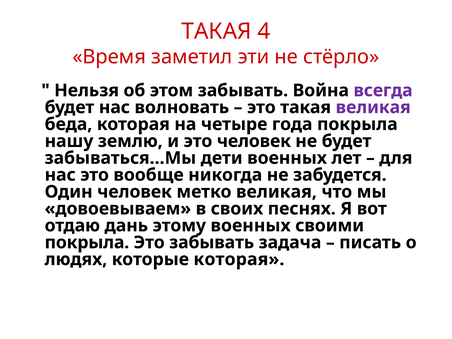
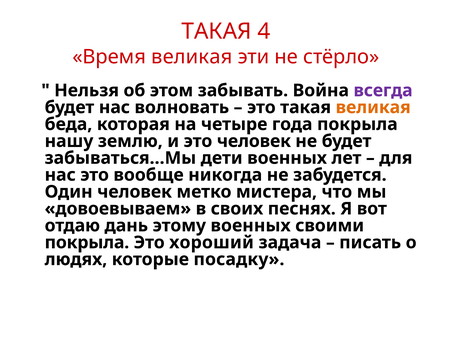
Время заметил: заметил -> великая (192, 57)
великая colour: purple -> orange (373, 107)
метко великая: великая -> мистера (276, 192)
Это забывать: забывать -> хороший (212, 242)
которые которая: которая -> посадку (239, 259)
